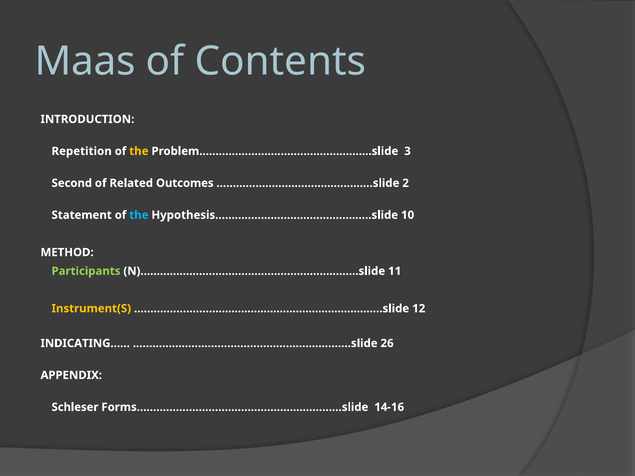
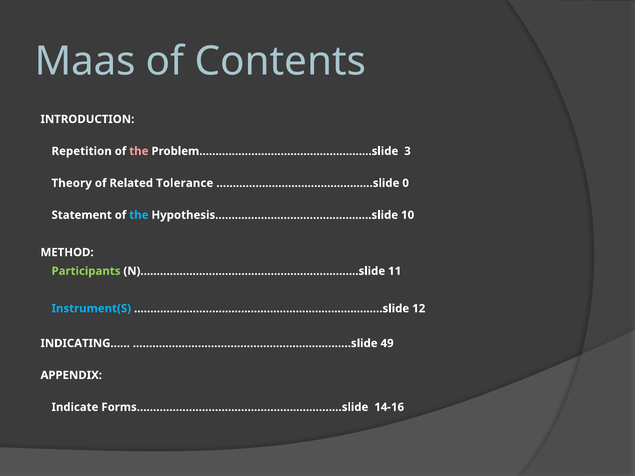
the colour: yellow -> pink (139, 151)
Second: Second -> Theory (72, 183)
Outcomes: Outcomes -> Tolerance (185, 183)
2: 2 -> 0 (406, 183)
Instrument(S colour: yellow -> light blue (91, 309)
26: 26 -> 49 (387, 343)
Schleser: Schleser -> Indicate (75, 407)
